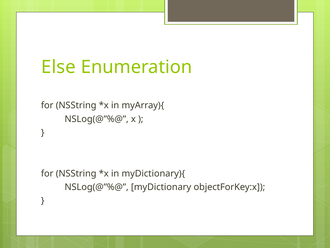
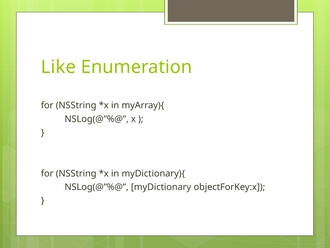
Else: Else -> Like (58, 67)
